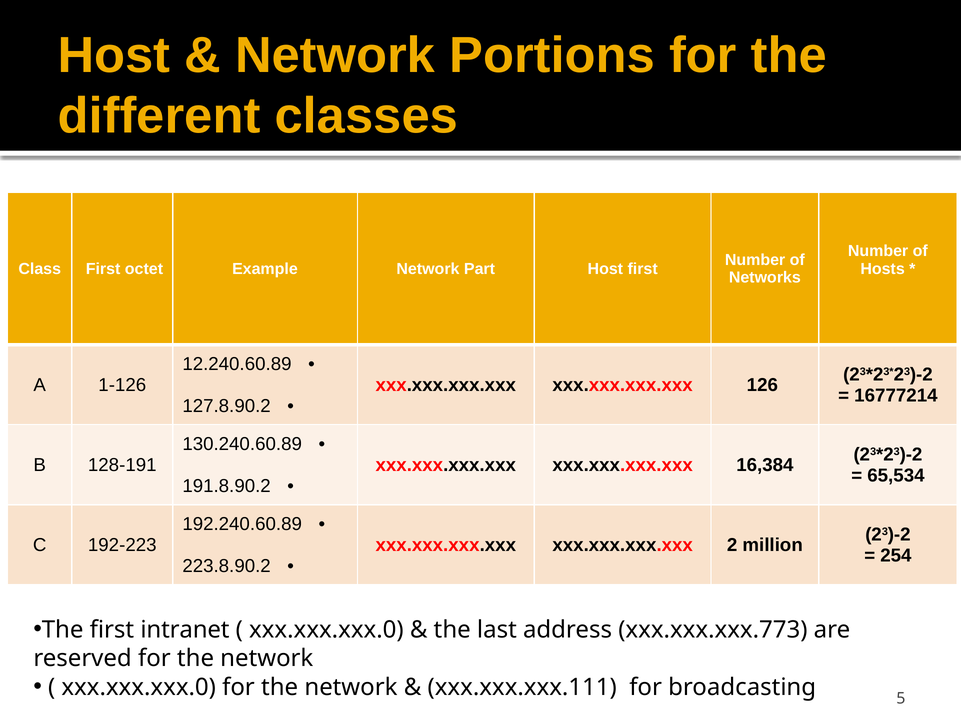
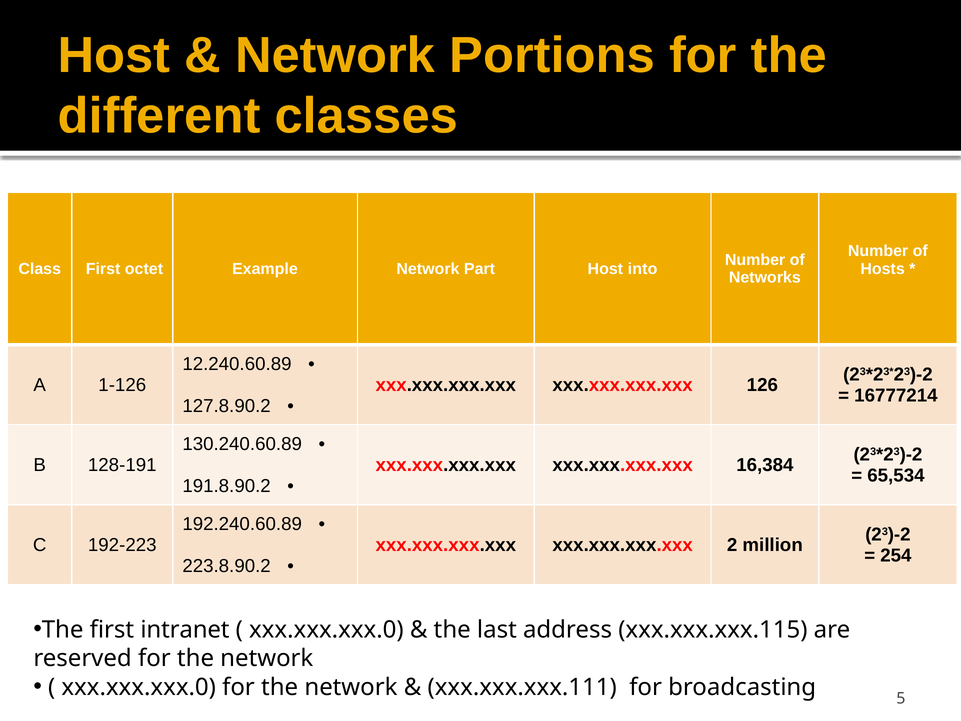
Host first: first -> into (643, 269)
xxx.xxx.xxx.773: xxx.xxx.xxx.773 -> xxx.xxx.xxx.115 (713, 629)
